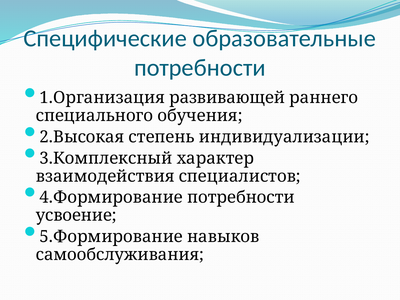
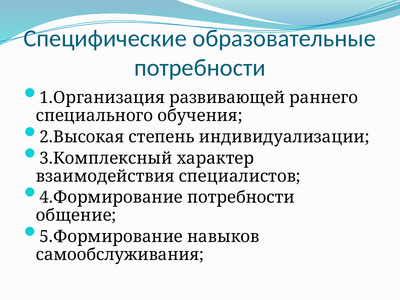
усвоение: усвоение -> общение (76, 215)
